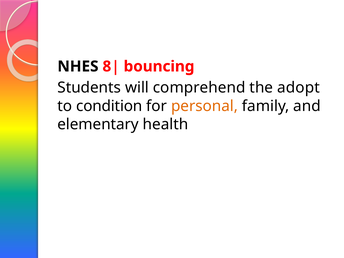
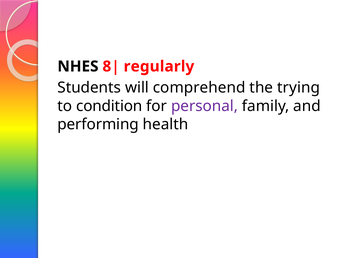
bouncing: bouncing -> regularly (159, 66)
adopt: adopt -> trying (299, 88)
personal colour: orange -> purple (204, 106)
elementary: elementary -> performing (98, 124)
